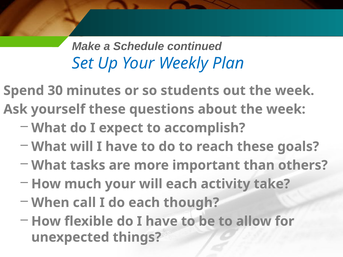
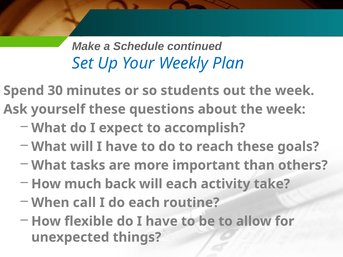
much your: your -> back (120, 184)
though: though -> routine (191, 203)
